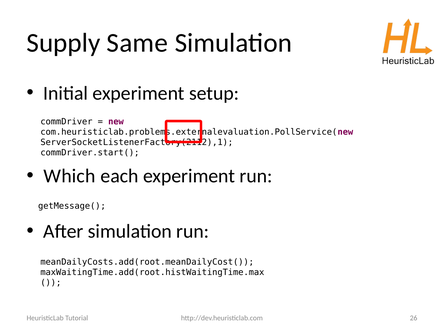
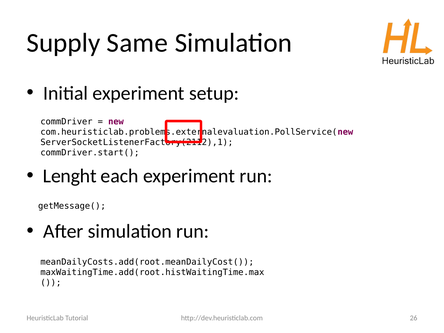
Which: Which -> Lenght (70, 176)
